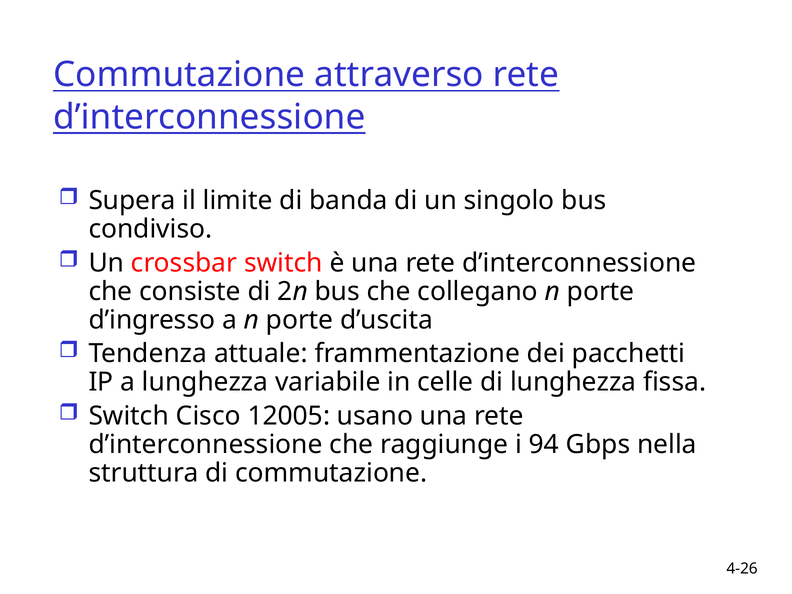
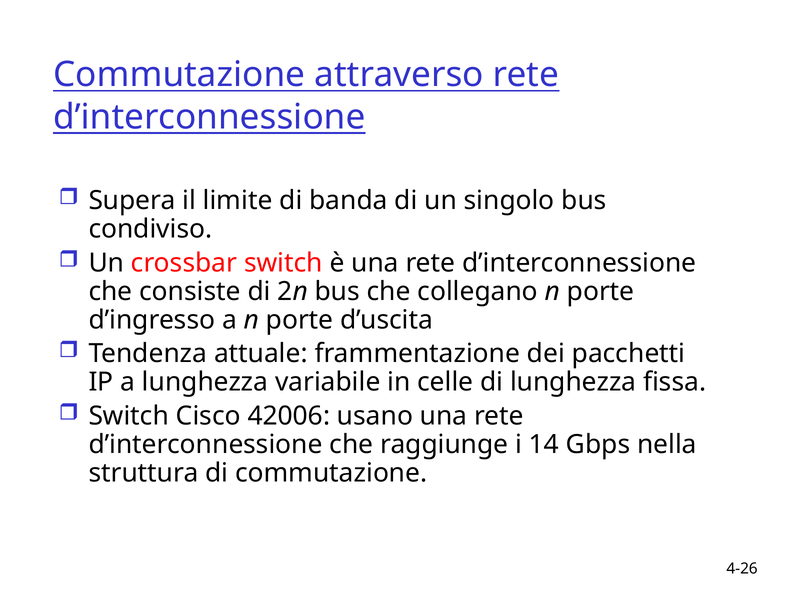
12005: 12005 -> 42006 (289, 416)
94: 94 -> 14 (544, 444)
